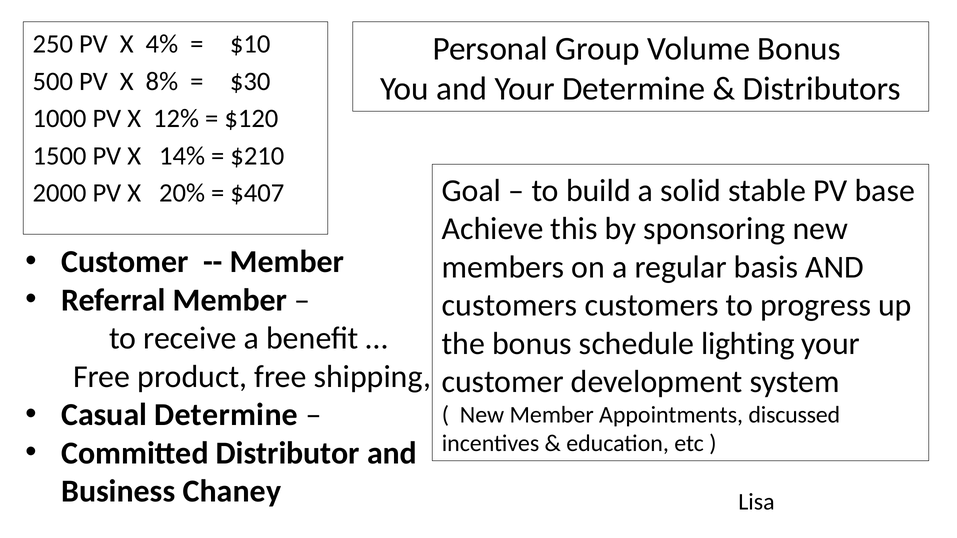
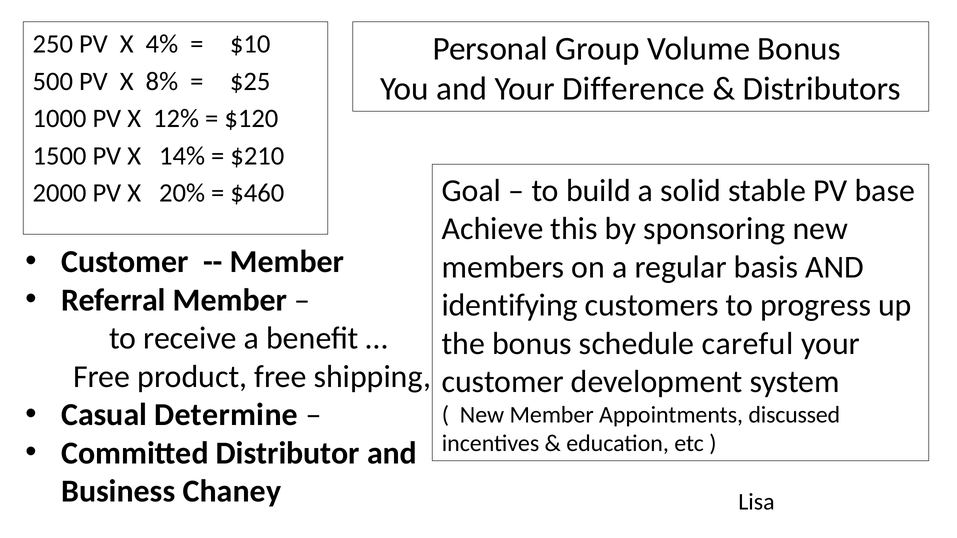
$30: $30 -> $25 (250, 81)
Your Determine: Determine -> Difference (634, 89)
$407: $407 -> $460 (257, 193)
customers: customers -> identifying (510, 306)
lighting: lighting -> careful (748, 344)
